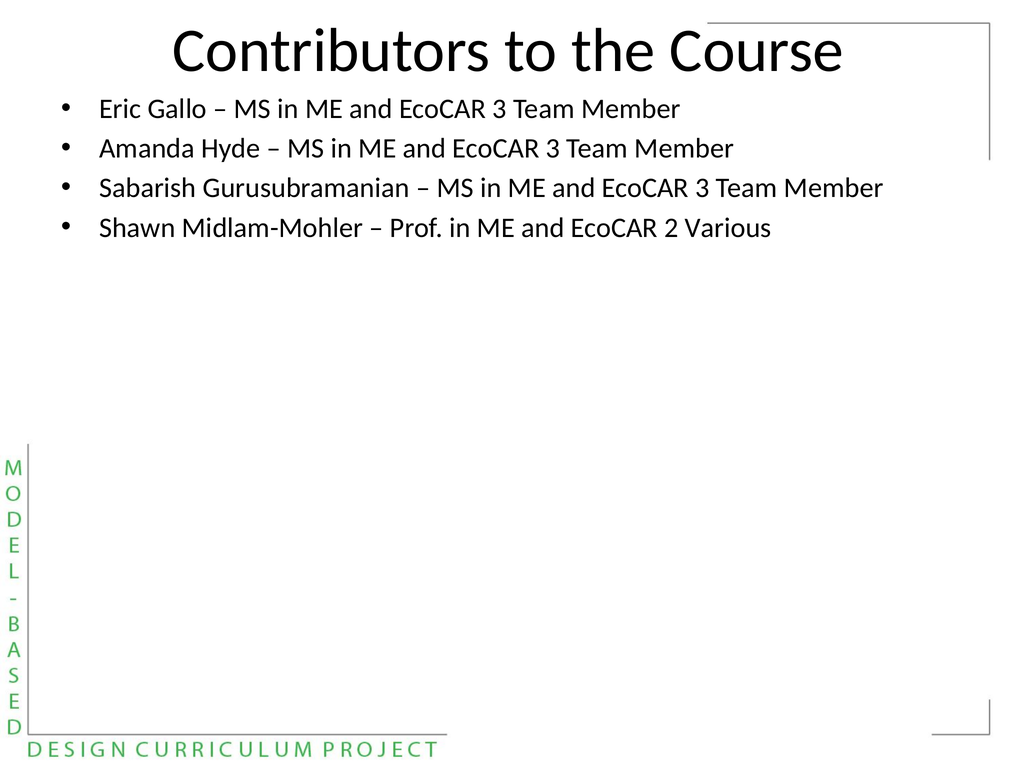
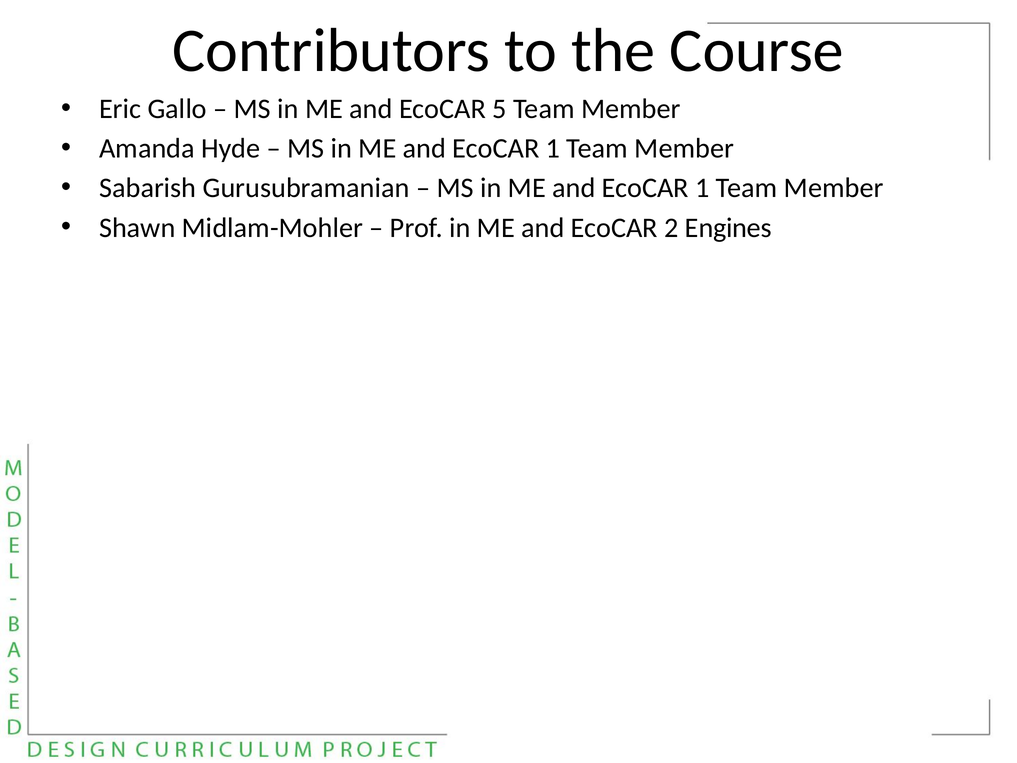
3: 3 -> 5 (500, 109)
3: 3 -> 1 (553, 148)
3: 3 -> 1 (702, 188)
Various: Various -> Engines (728, 228)
